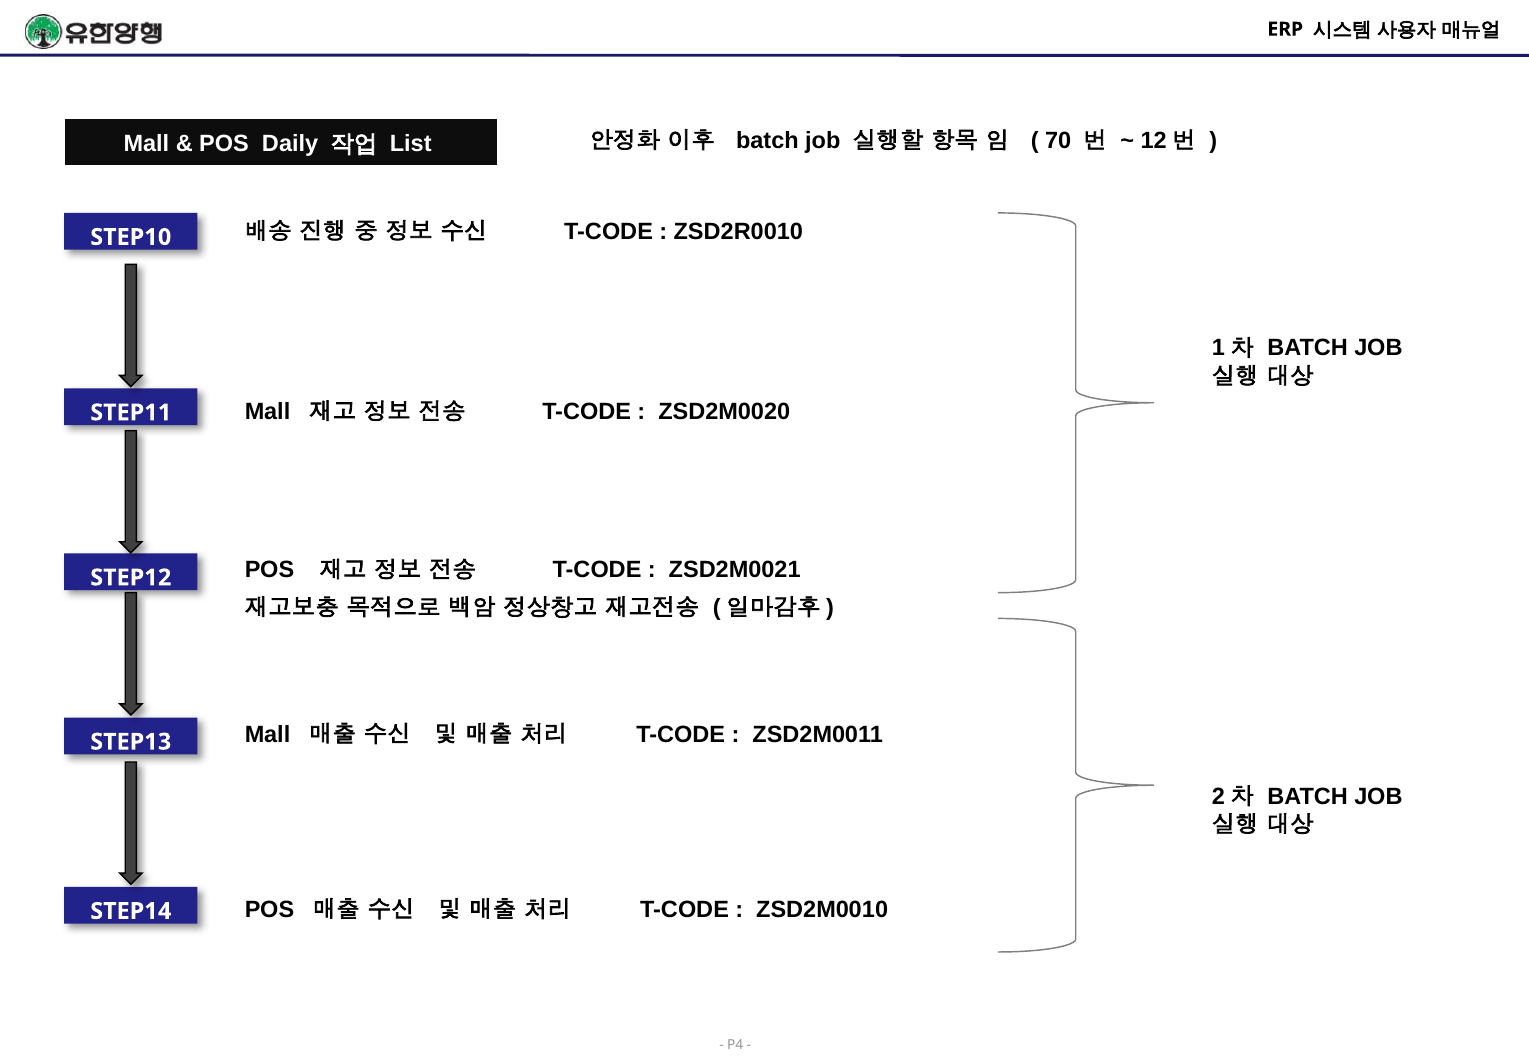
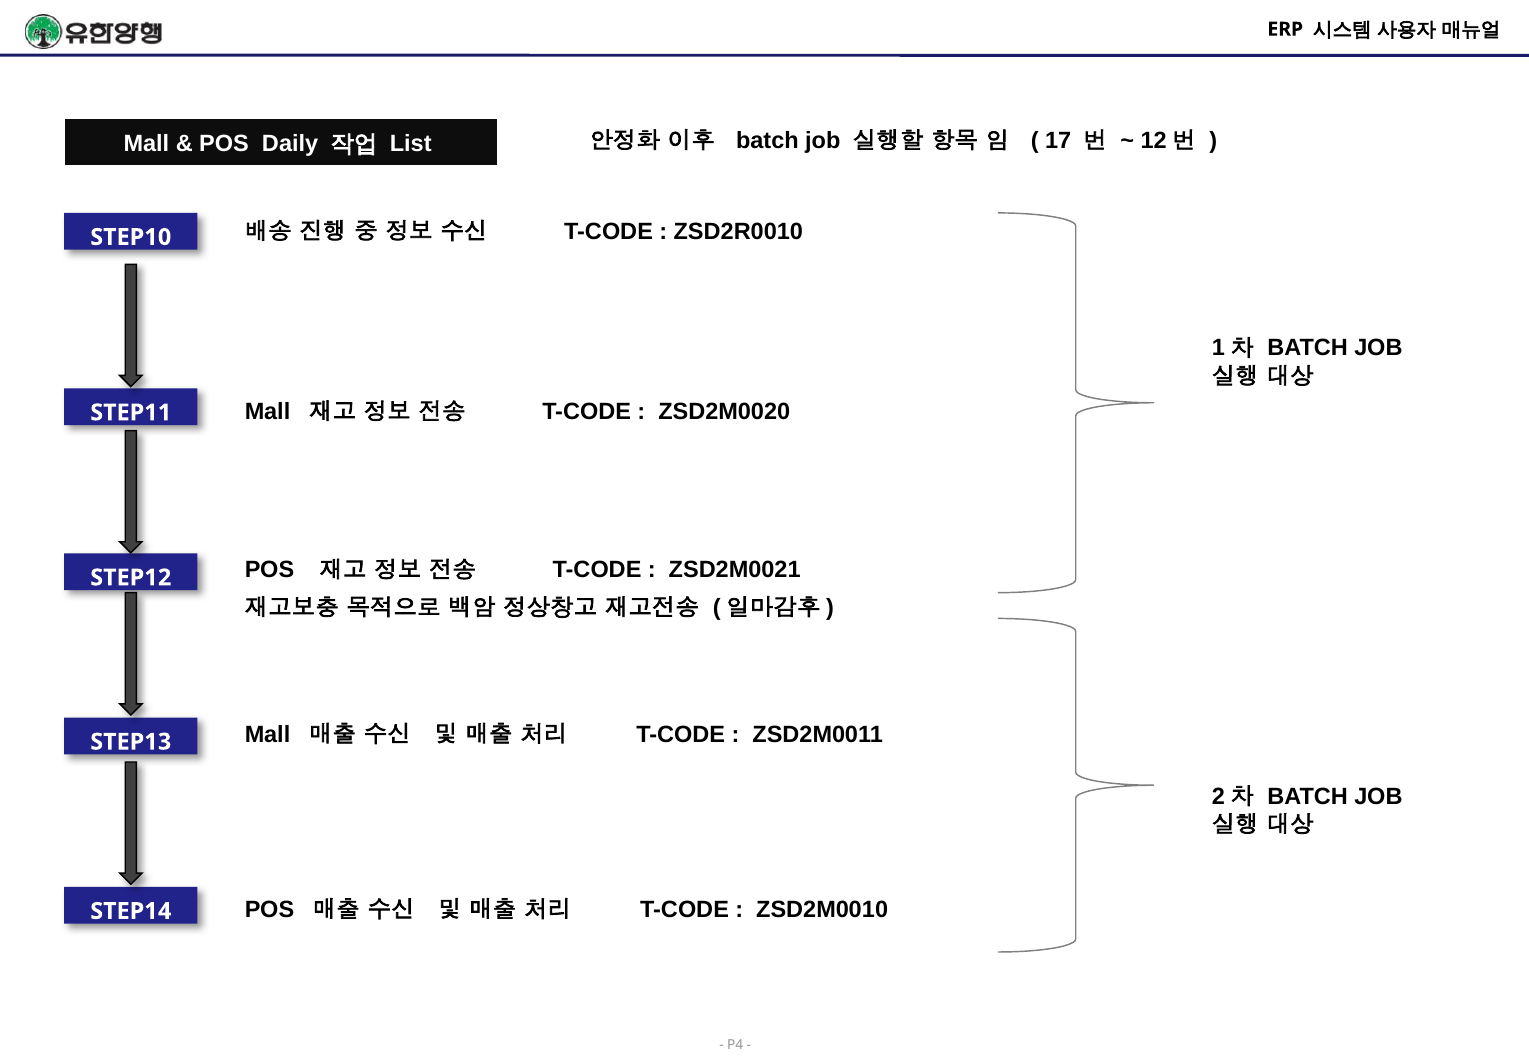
70: 70 -> 17 (1058, 141)
